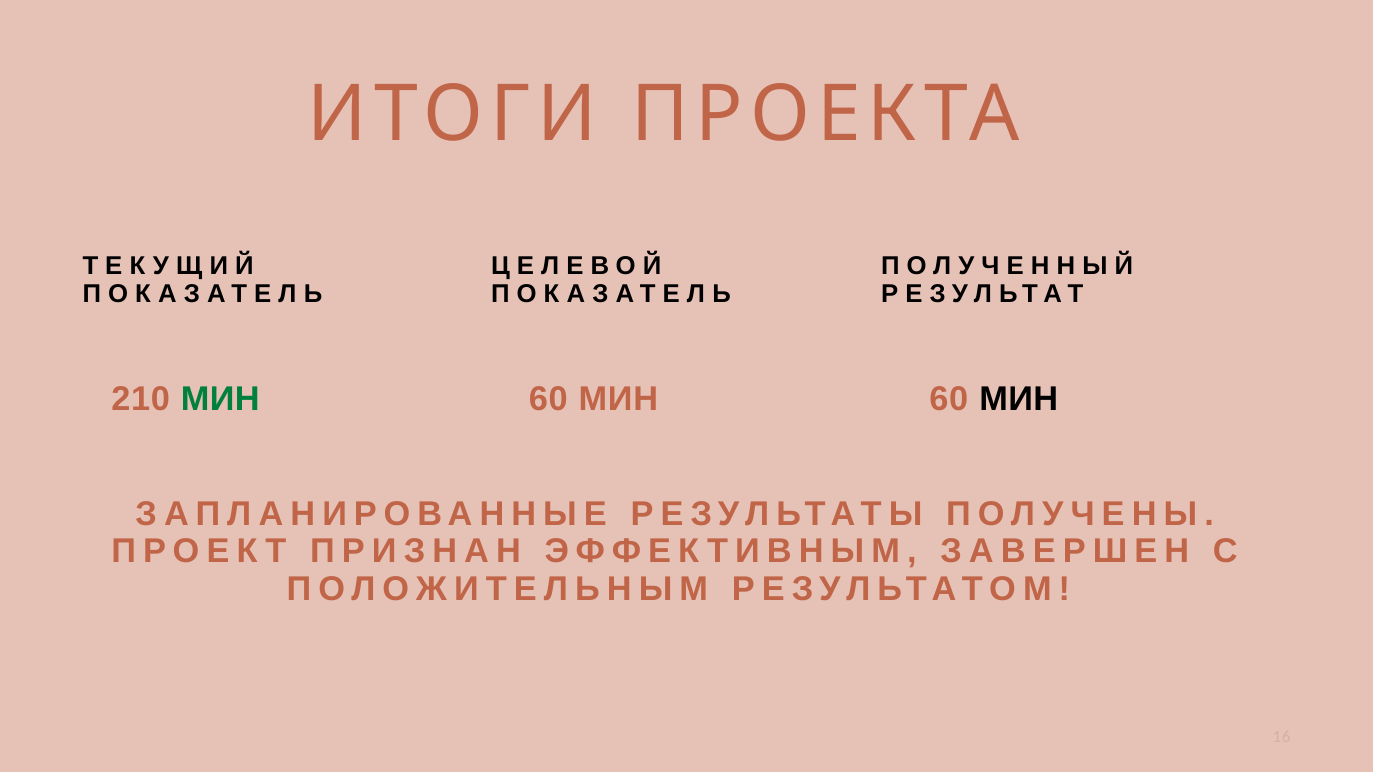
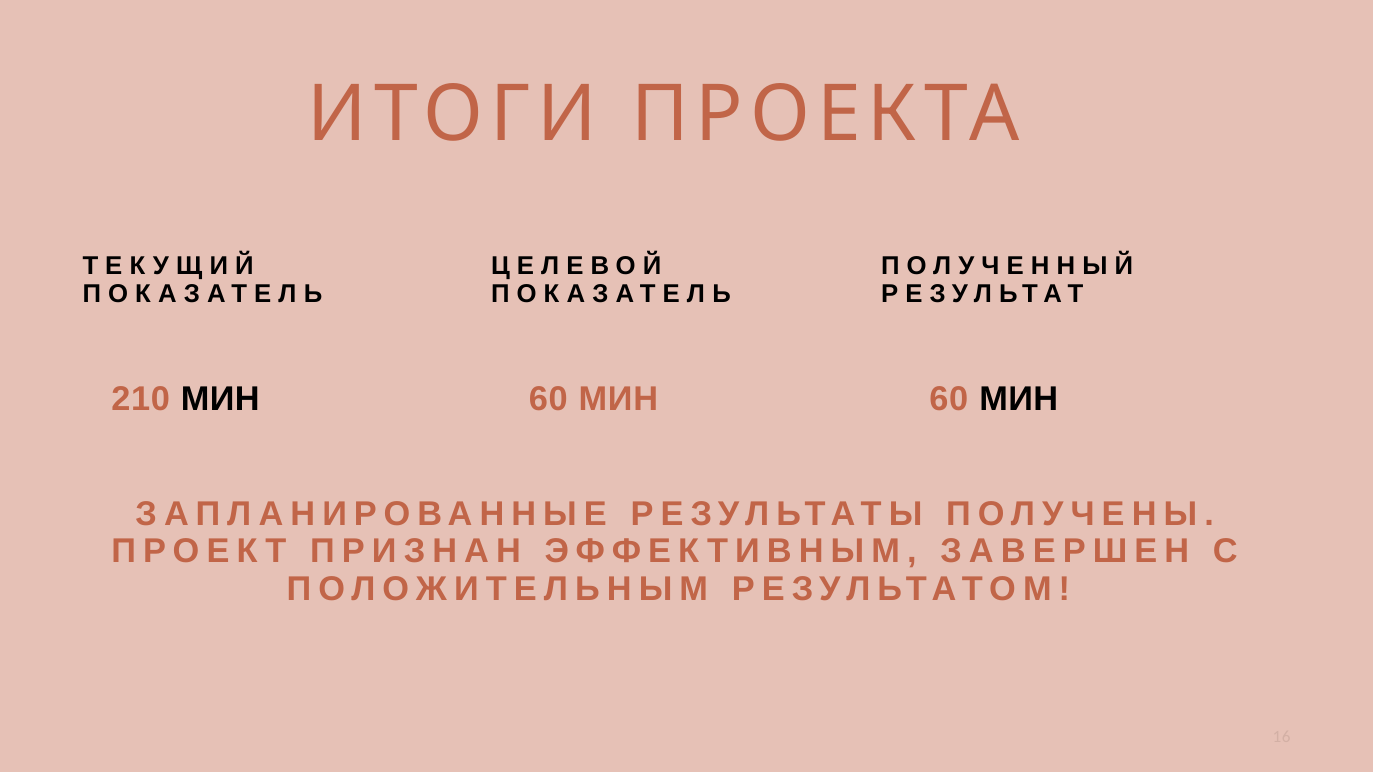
МИН colour: green -> black (220, 400)
